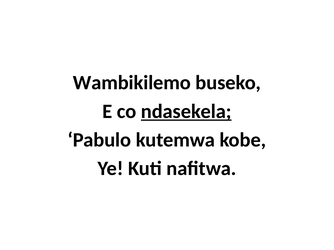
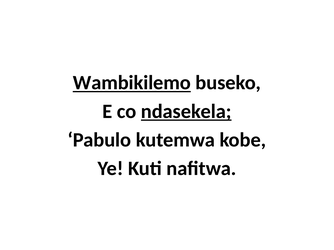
Wambikilemo underline: none -> present (132, 83)
